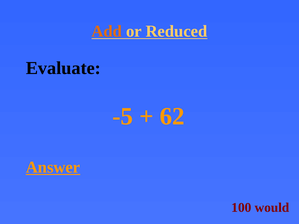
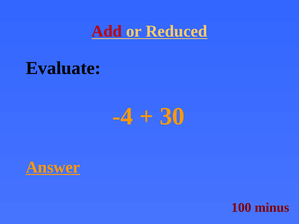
Add colour: orange -> red (107, 31)
-5: -5 -> -4 (123, 116)
62: 62 -> 30 (172, 116)
would: would -> minus (272, 208)
